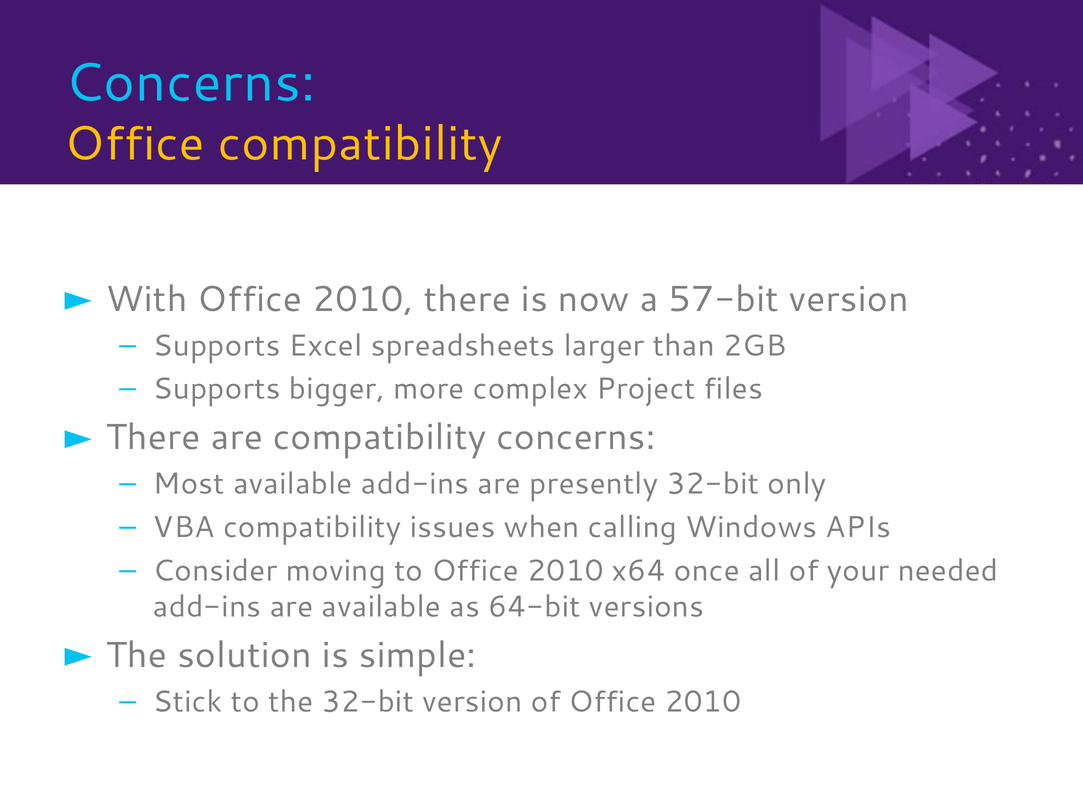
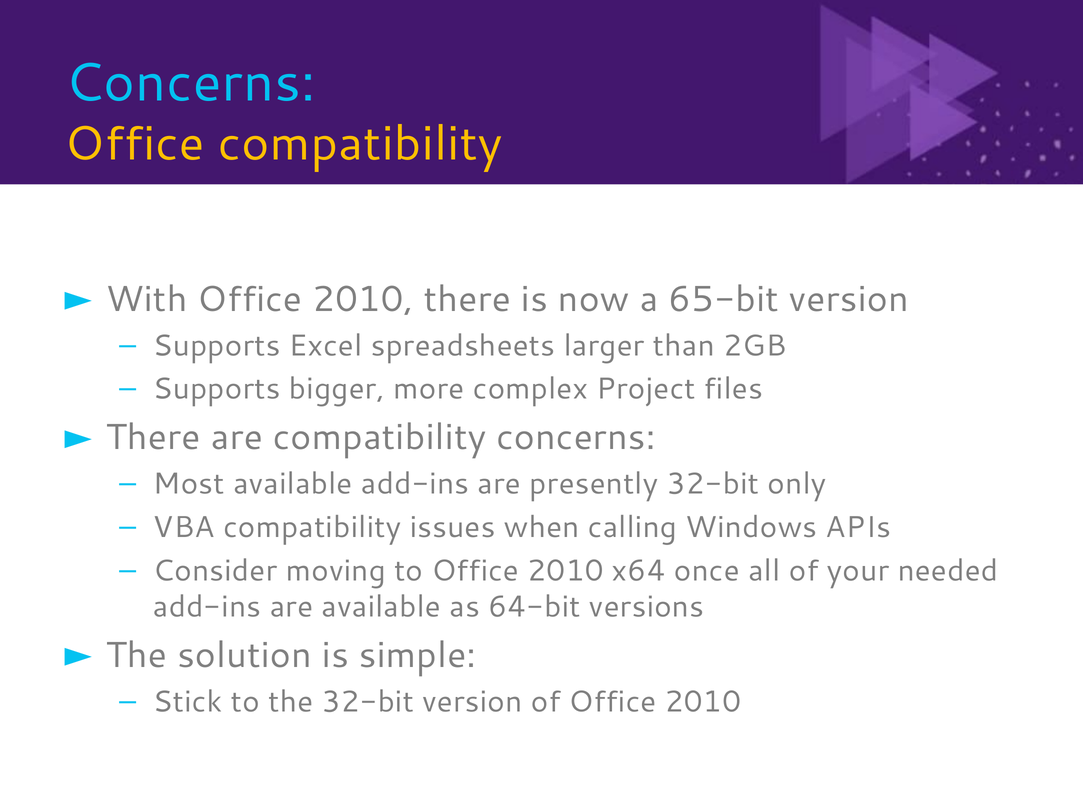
57-bit: 57-bit -> 65-bit (724, 299)
